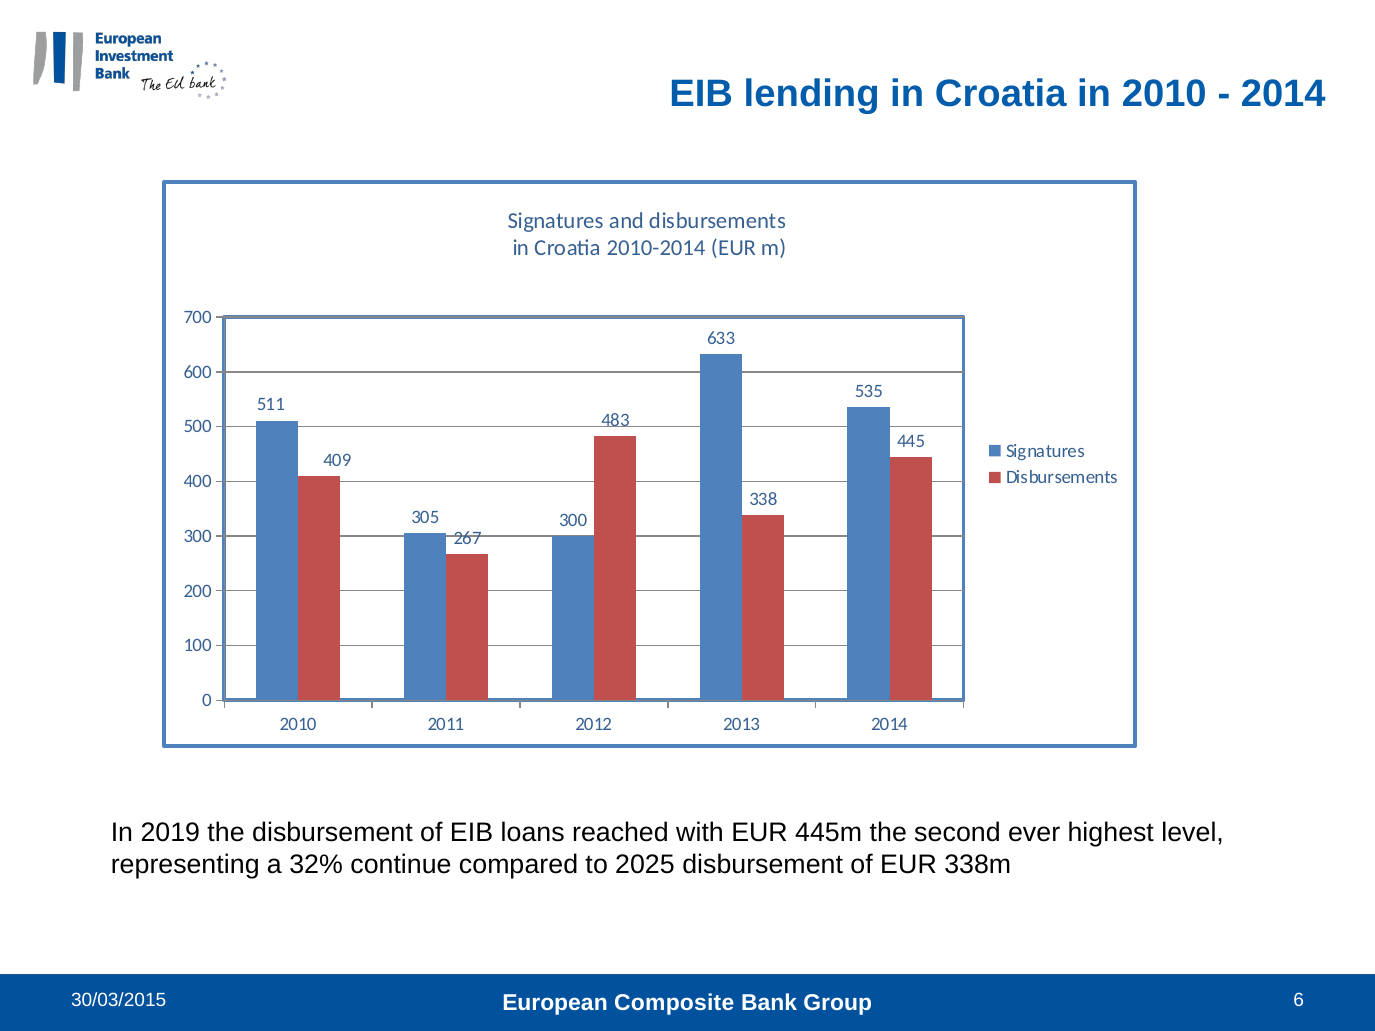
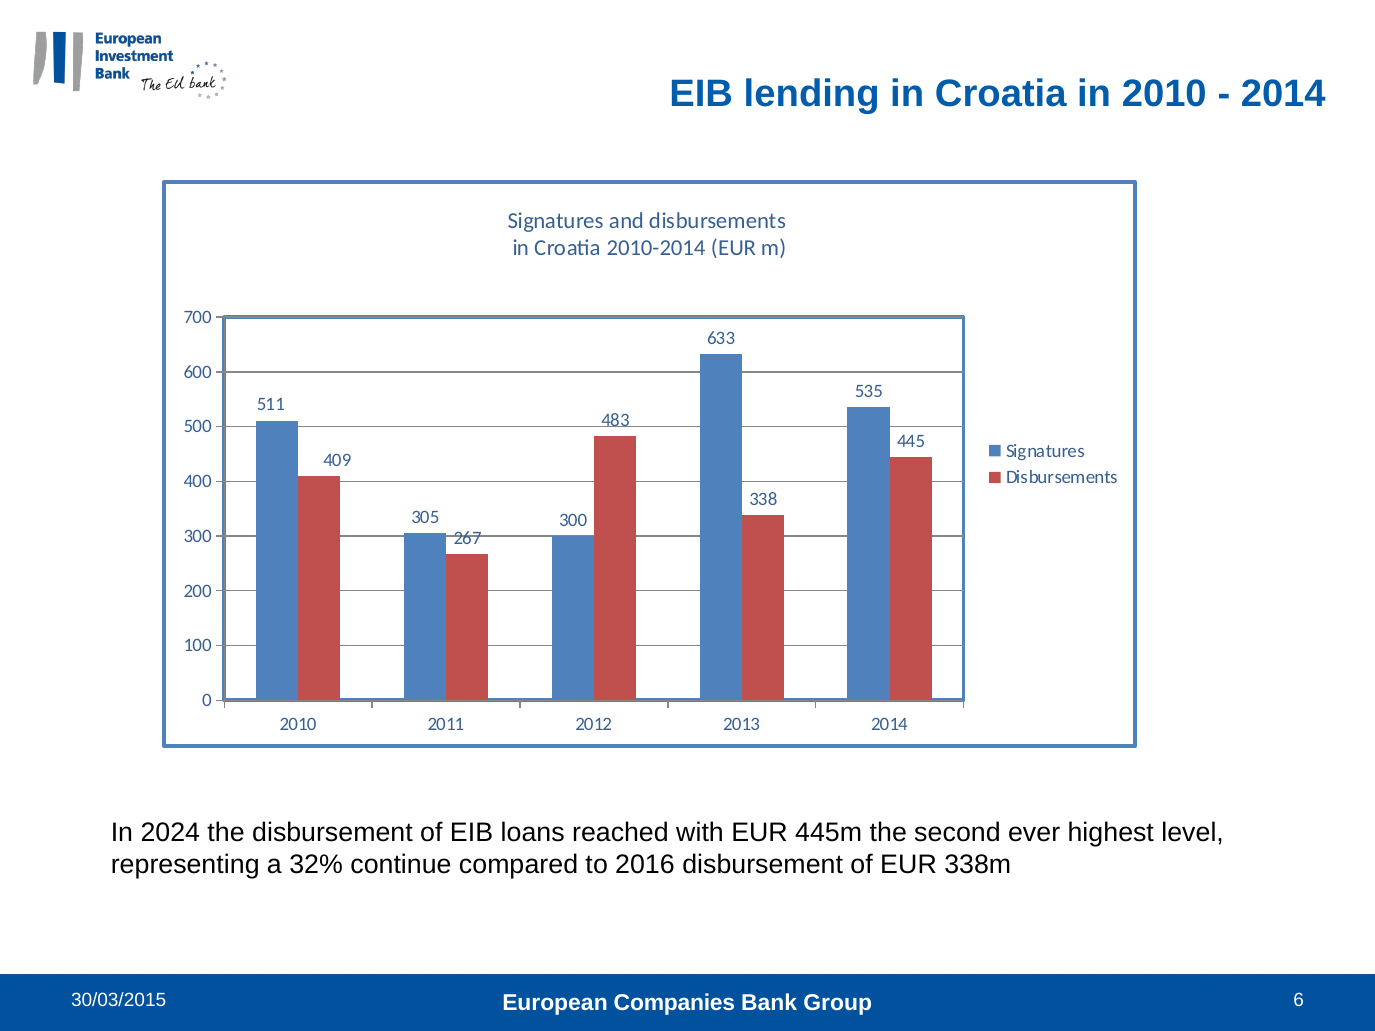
2019: 2019 -> 2024 (170, 833)
2025: 2025 -> 2016 (645, 865)
Composite: Composite -> Companies (674, 1003)
